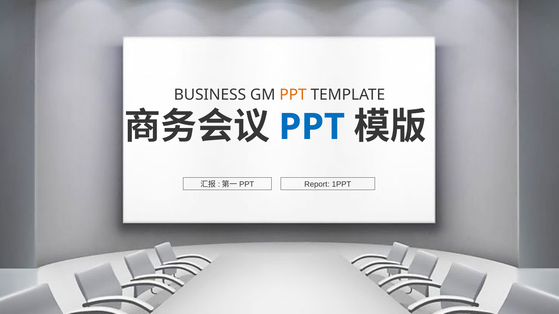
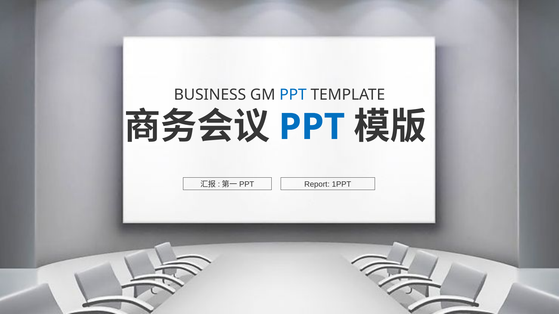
PPT colour: orange -> blue (293, 95)
